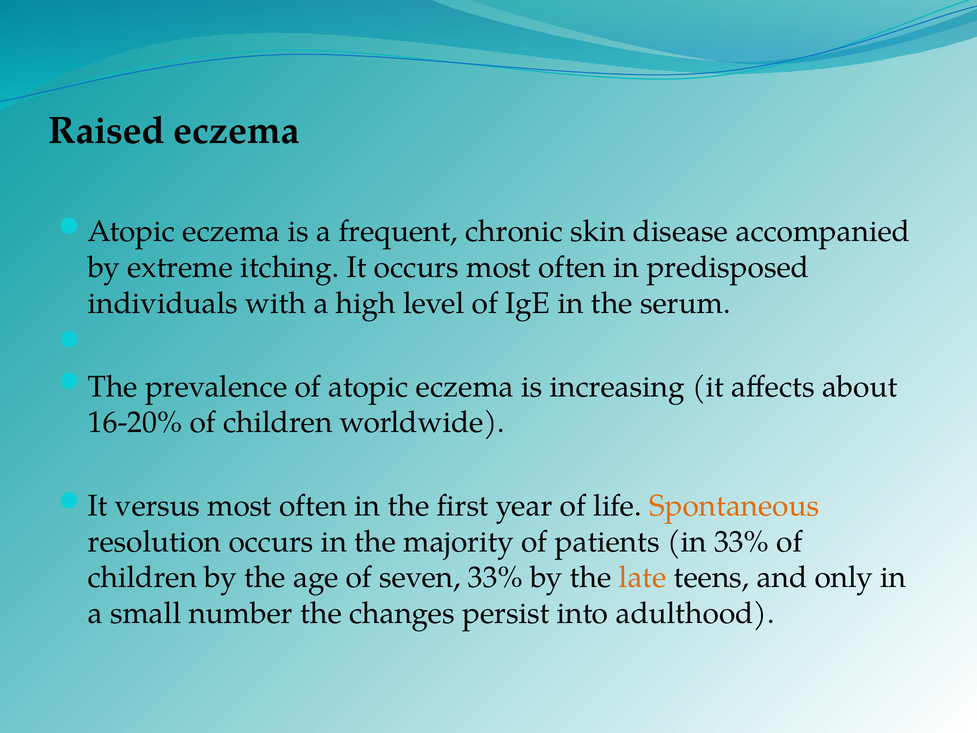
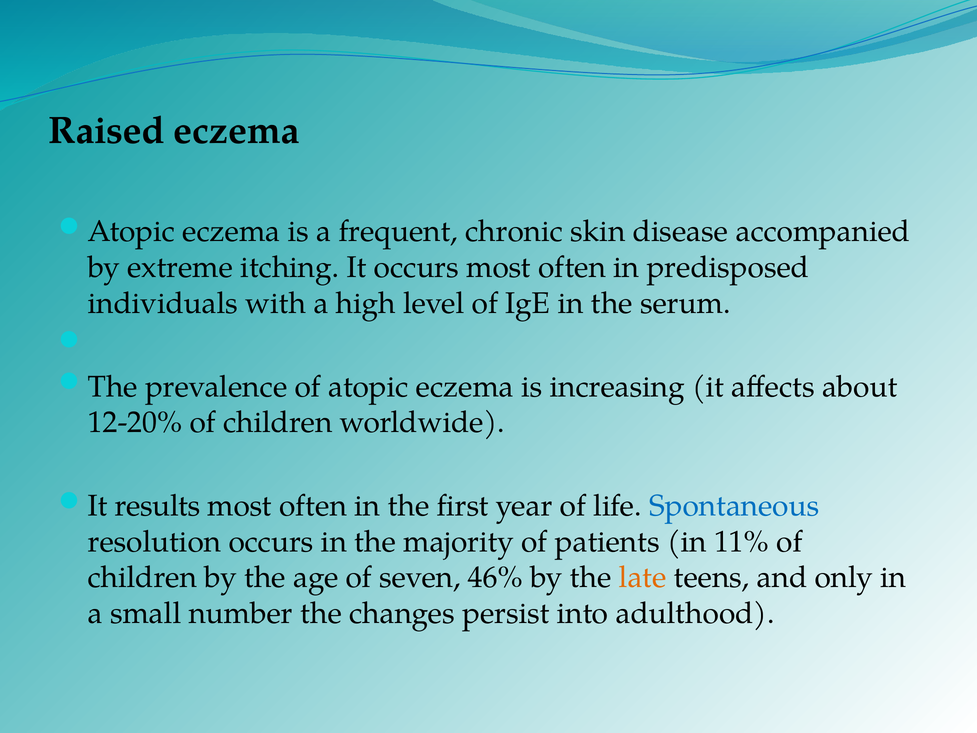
16-20%: 16-20% -> 12-20% (135, 422)
versus: versus -> results (158, 506)
Spontaneous colour: orange -> blue (734, 506)
in 33%: 33% -> 11% (741, 542)
seven 33%: 33% -> 46% (495, 577)
